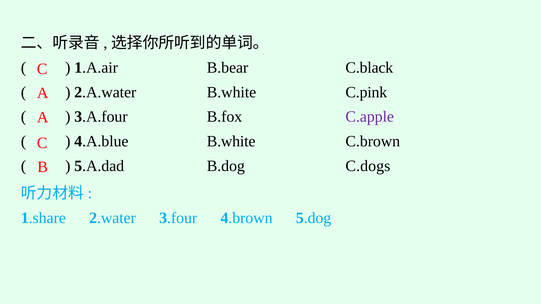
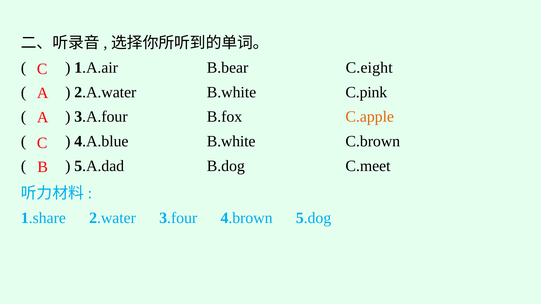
C.black: C.black -> C.eight (369, 68)
C.apple colour: purple -> orange (370, 117)
C.dogs: C.dogs -> C.meet (368, 166)
